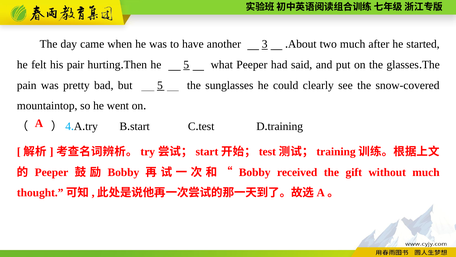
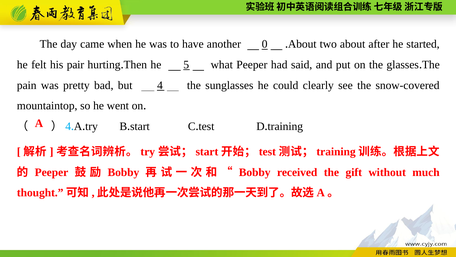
3: 3 -> 0 (265, 44)
two much: much -> about (353, 44)
but 5: 5 -> 4 (160, 85)
